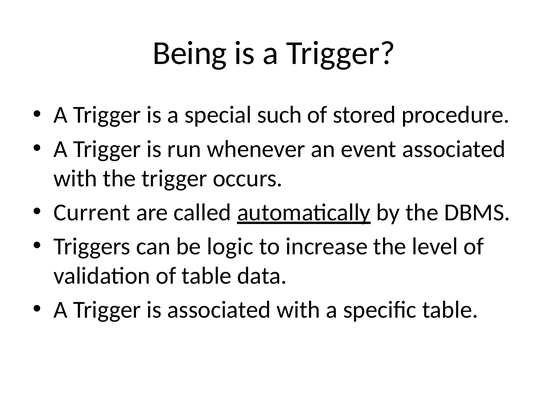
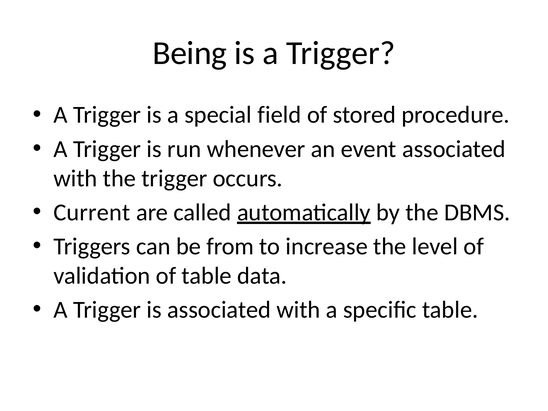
such: such -> field (279, 115)
logic: logic -> from (230, 247)
